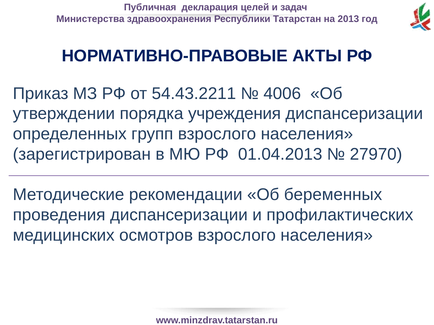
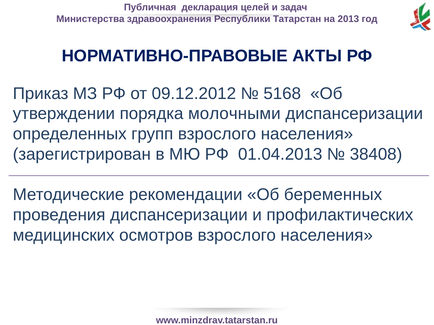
54.43.2211: 54.43.2211 -> 09.12.2012 (194, 94)
4006: 4006 -> 5168 (282, 94)
учреждения: учреждения -> молочными (234, 114)
27970: 27970 -> 38408 (376, 154)
